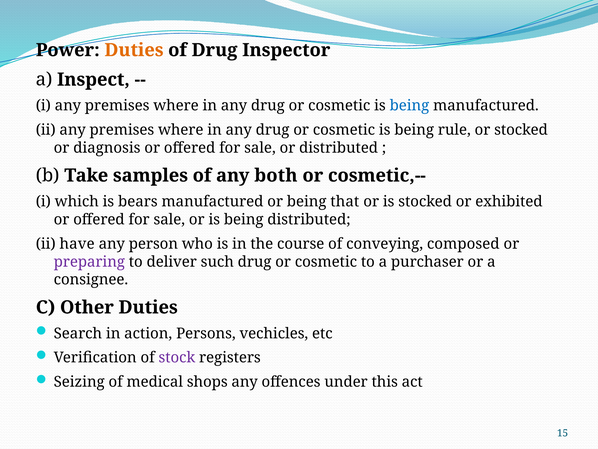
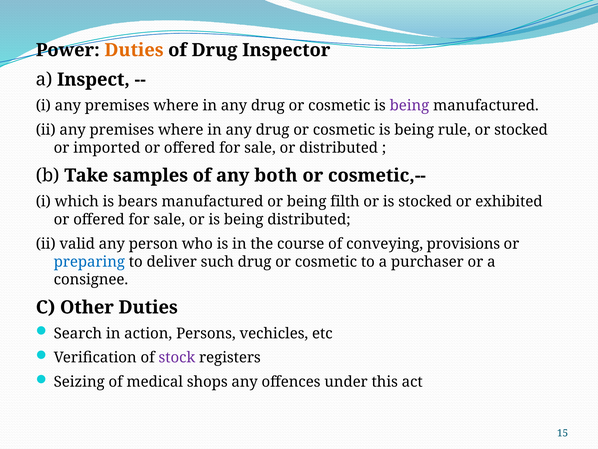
being colour: blue -> purple (409, 105)
diagnosis: diagnosis -> imported (107, 148)
that: that -> filth (345, 201)
have: have -> valid (77, 244)
composed: composed -> provisions (463, 244)
preparing colour: purple -> blue (89, 261)
